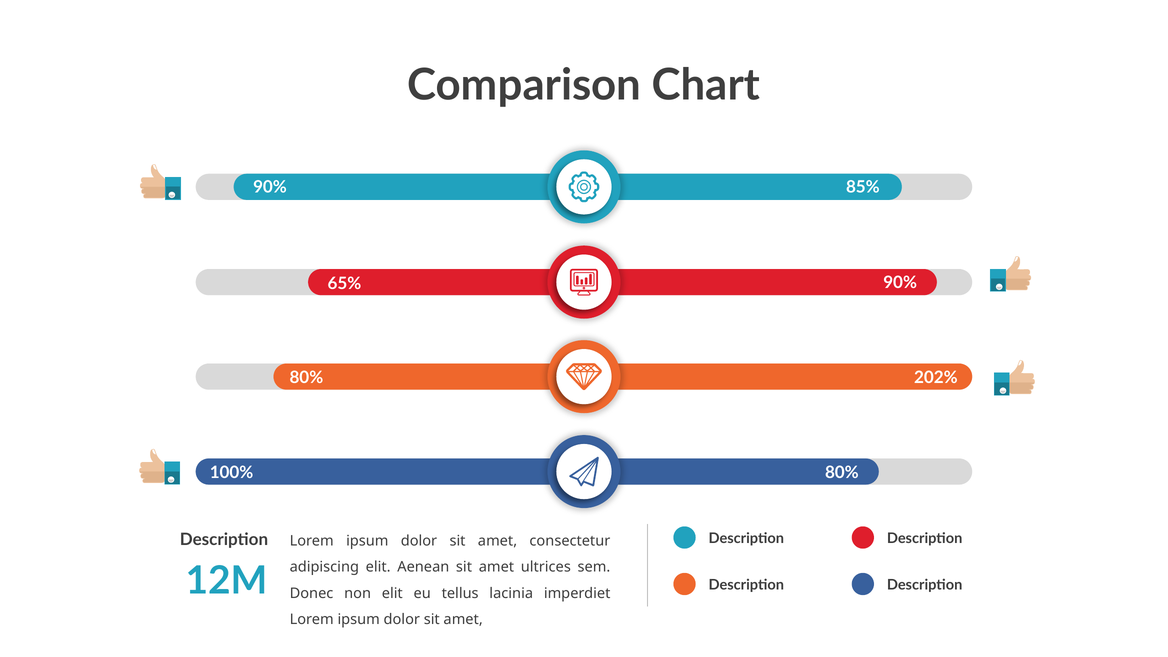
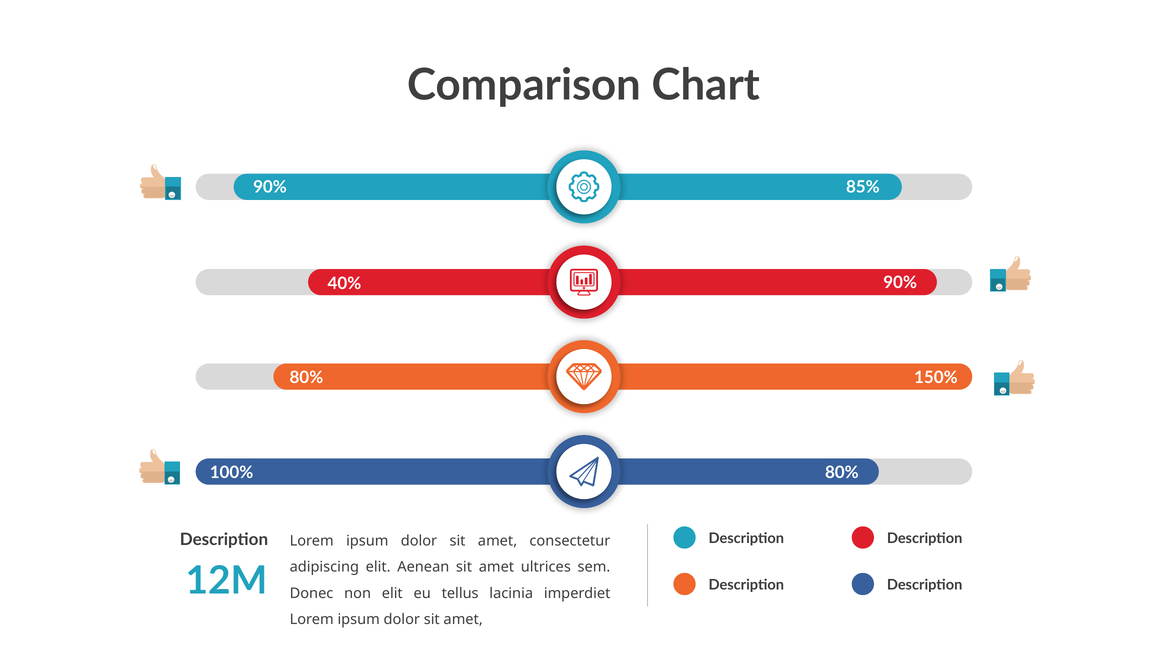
65%: 65% -> 40% (344, 283)
202%: 202% -> 150% (936, 378)
